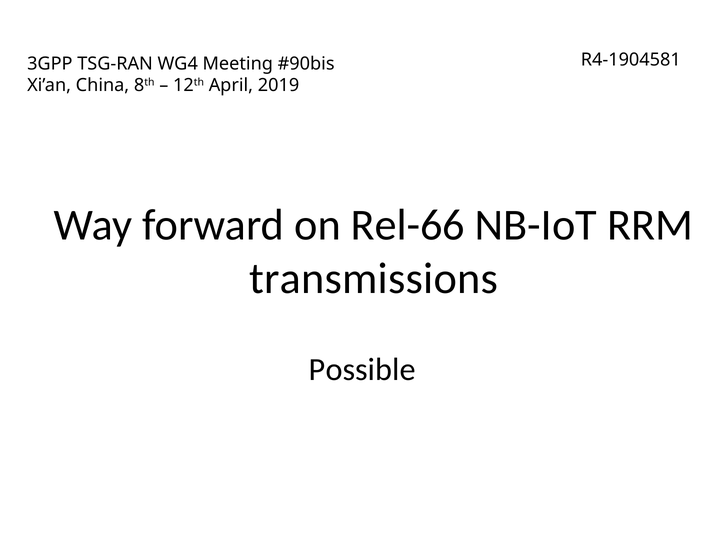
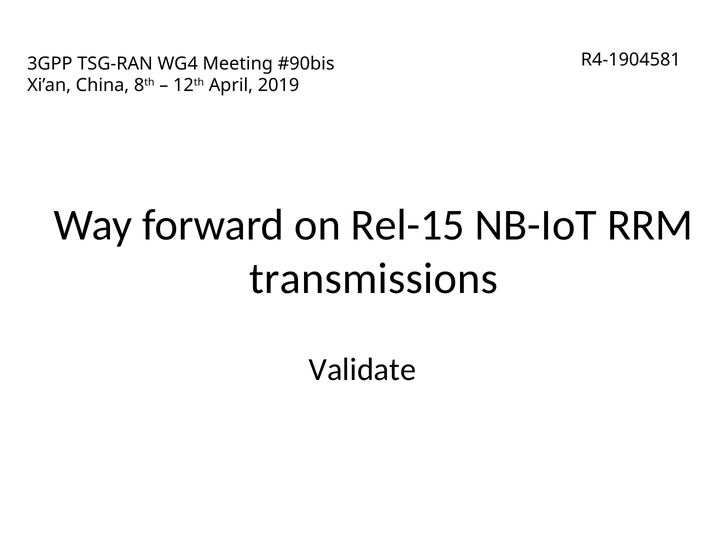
Rel-66: Rel-66 -> Rel-15 (408, 225)
Possible: Possible -> Validate (362, 369)
